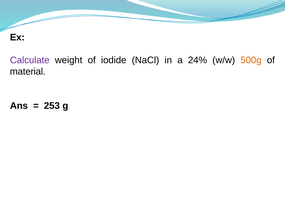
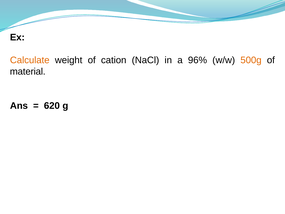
Calculate colour: purple -> orange (30, 60)
iodide: iodide -> cation (114, 60)
24%: 24% -> 96% (197, 60)
253: 253 -> 620 (52, 106)
